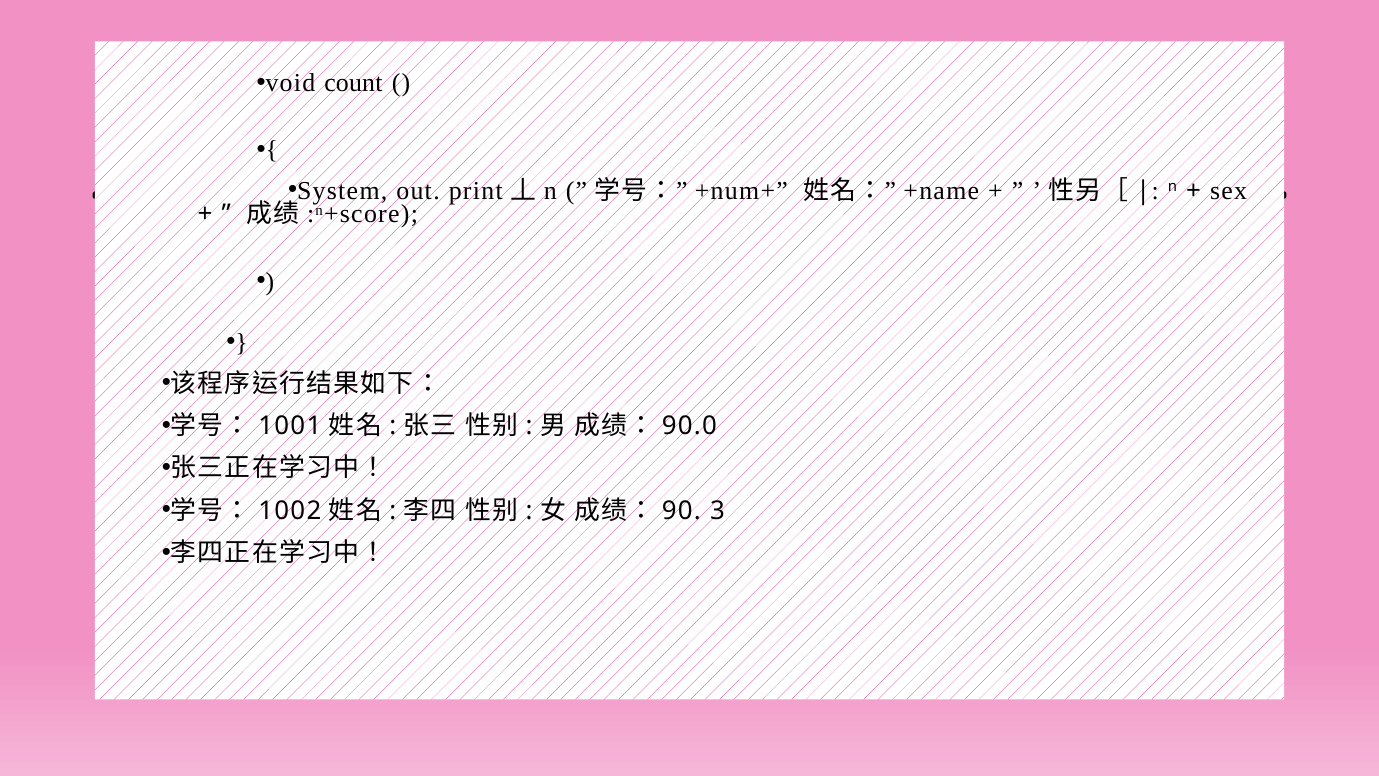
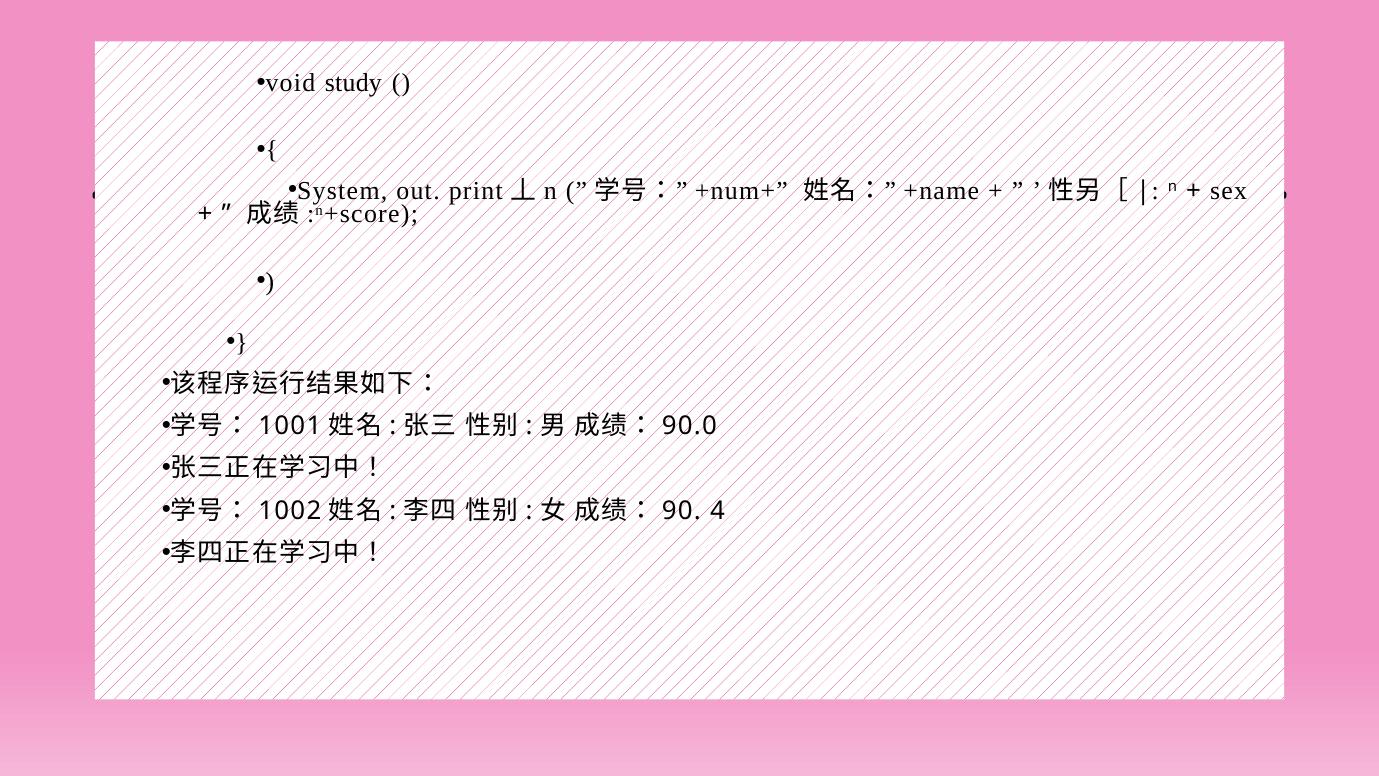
count: count -> study (353, 83)
3: 3 -> 4 (717, 511)
